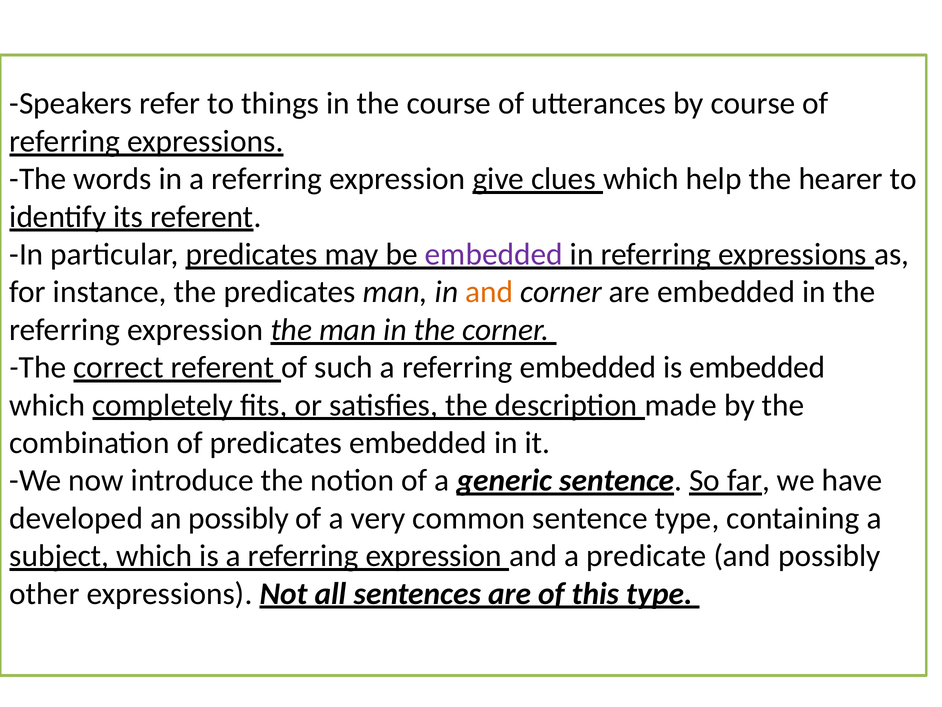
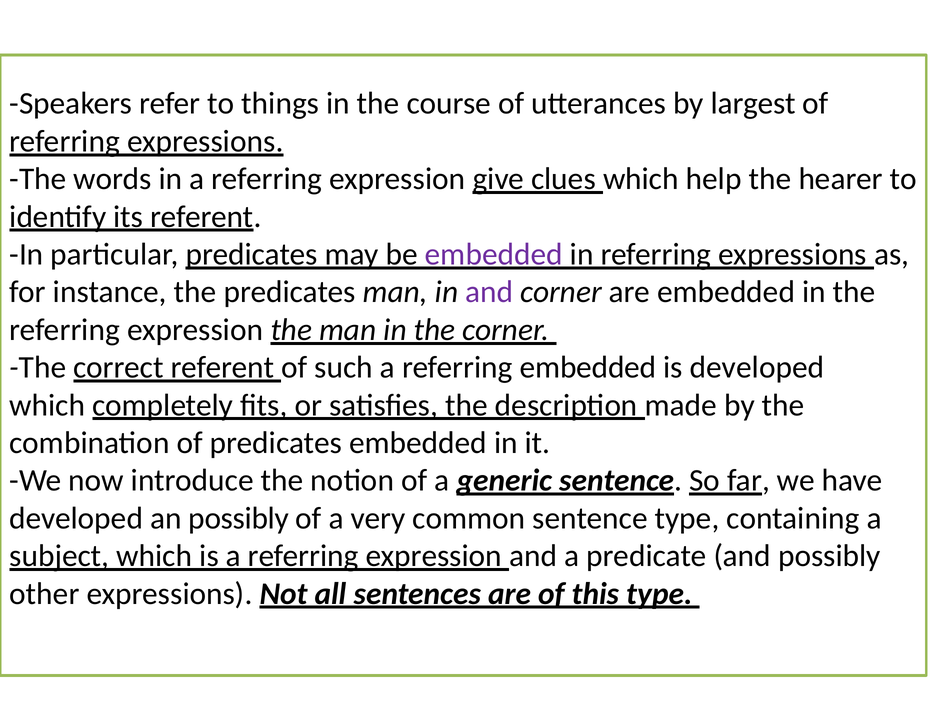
by course: course -> largest (753, 103)
and colour: orange -> purple (489, 292)
is embedded: embedded -> developed (757, 367)
